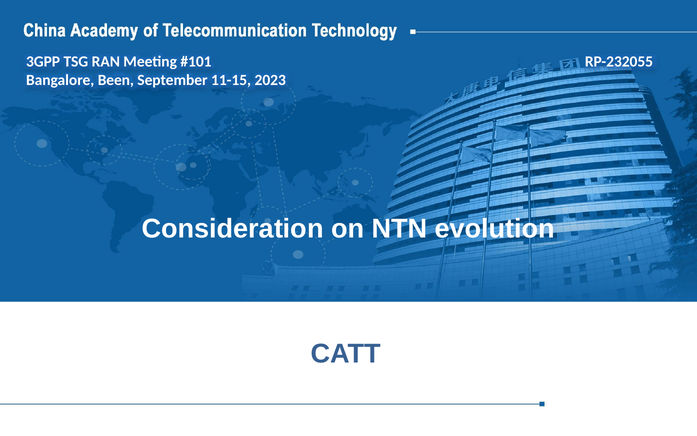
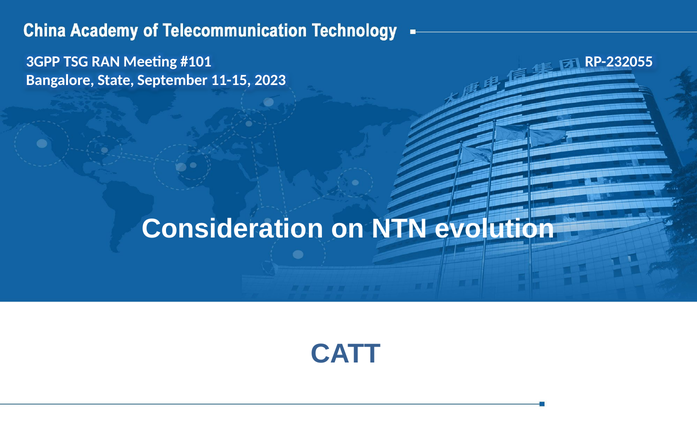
Been: Been -> State (116, 80)
